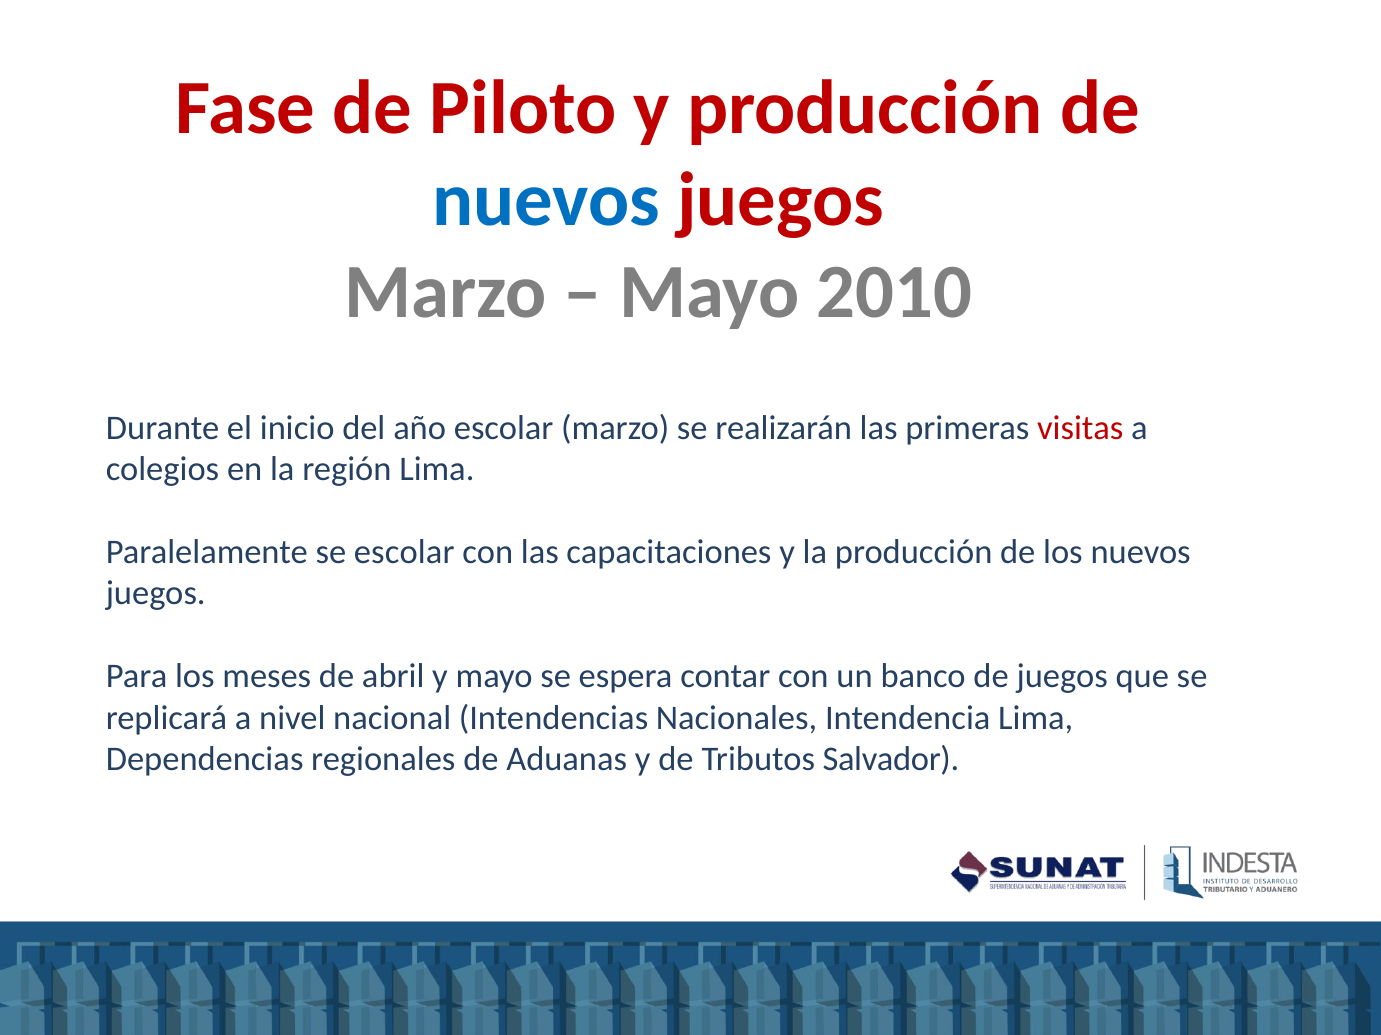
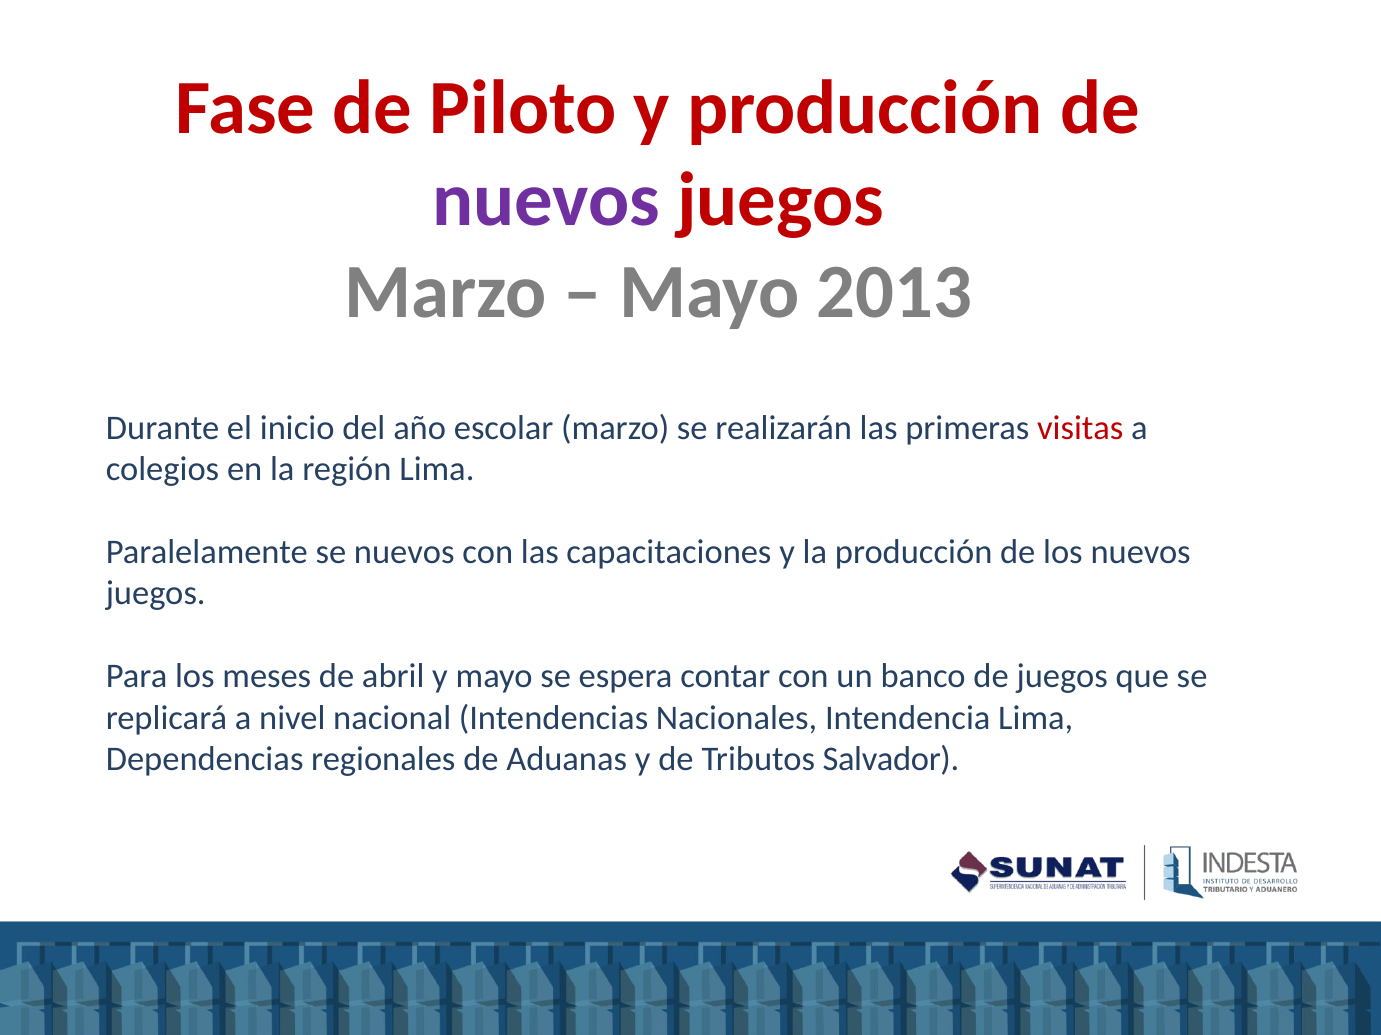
nuevos colour: blue -> purple (546, 200)
2010: 2010 -> 2013 (894, 293)
se escolar: escolar -> nuevos (404, 552)
